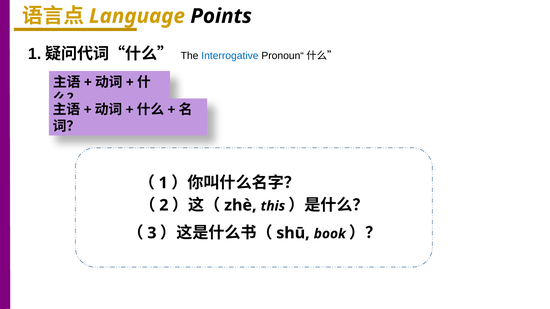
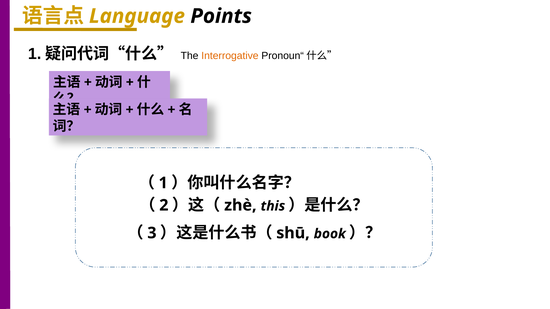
Interrogative colour: blue -> orange (230, 56)
